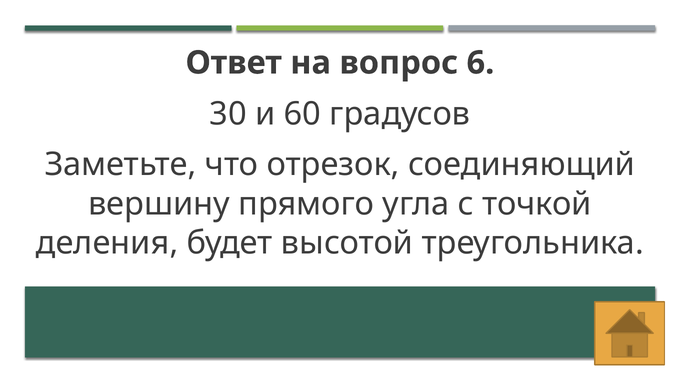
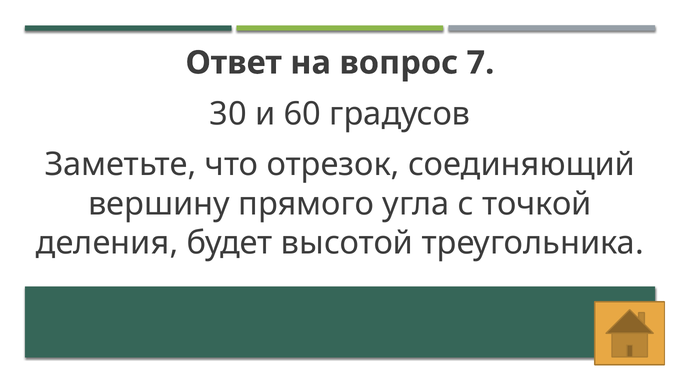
6: 6 -> 7 (480, 63)
